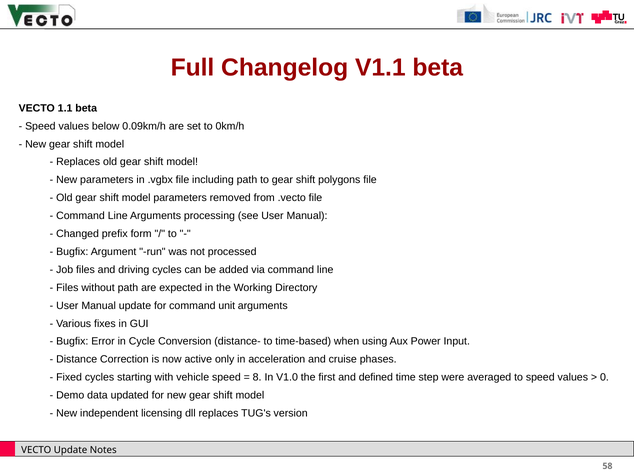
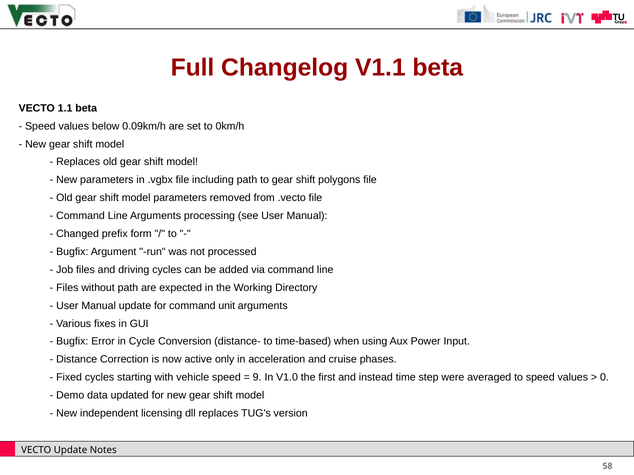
8: 8 -> 9 (257, 378)
defined: defined -> instead (376, 378)
